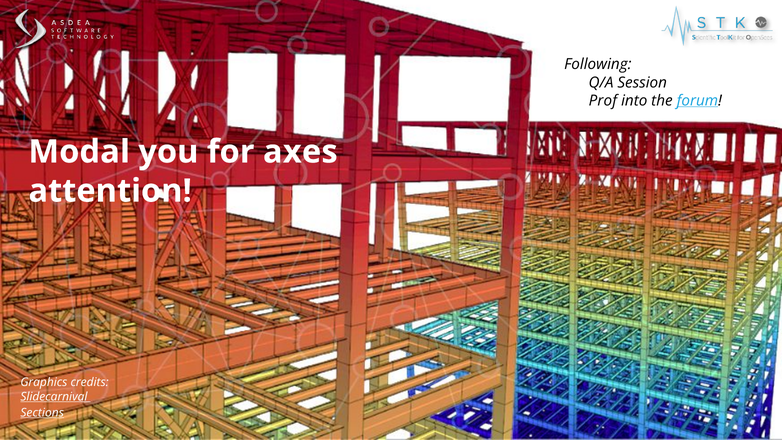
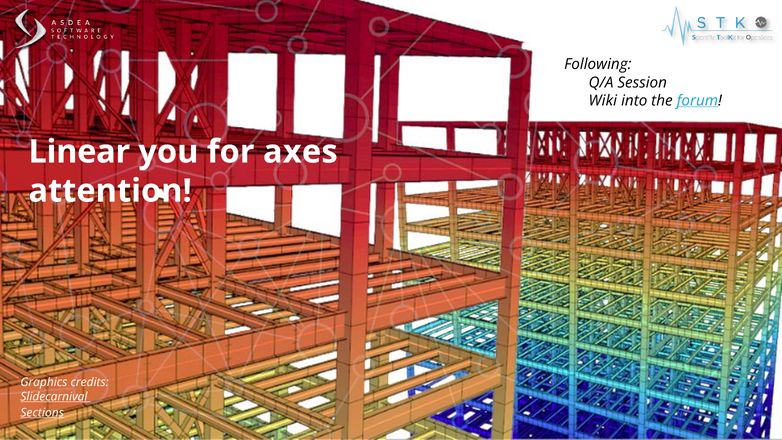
Prof: Prof -> Wiki (603, 101)
Modal: Modal -> Linear (79, 152)
